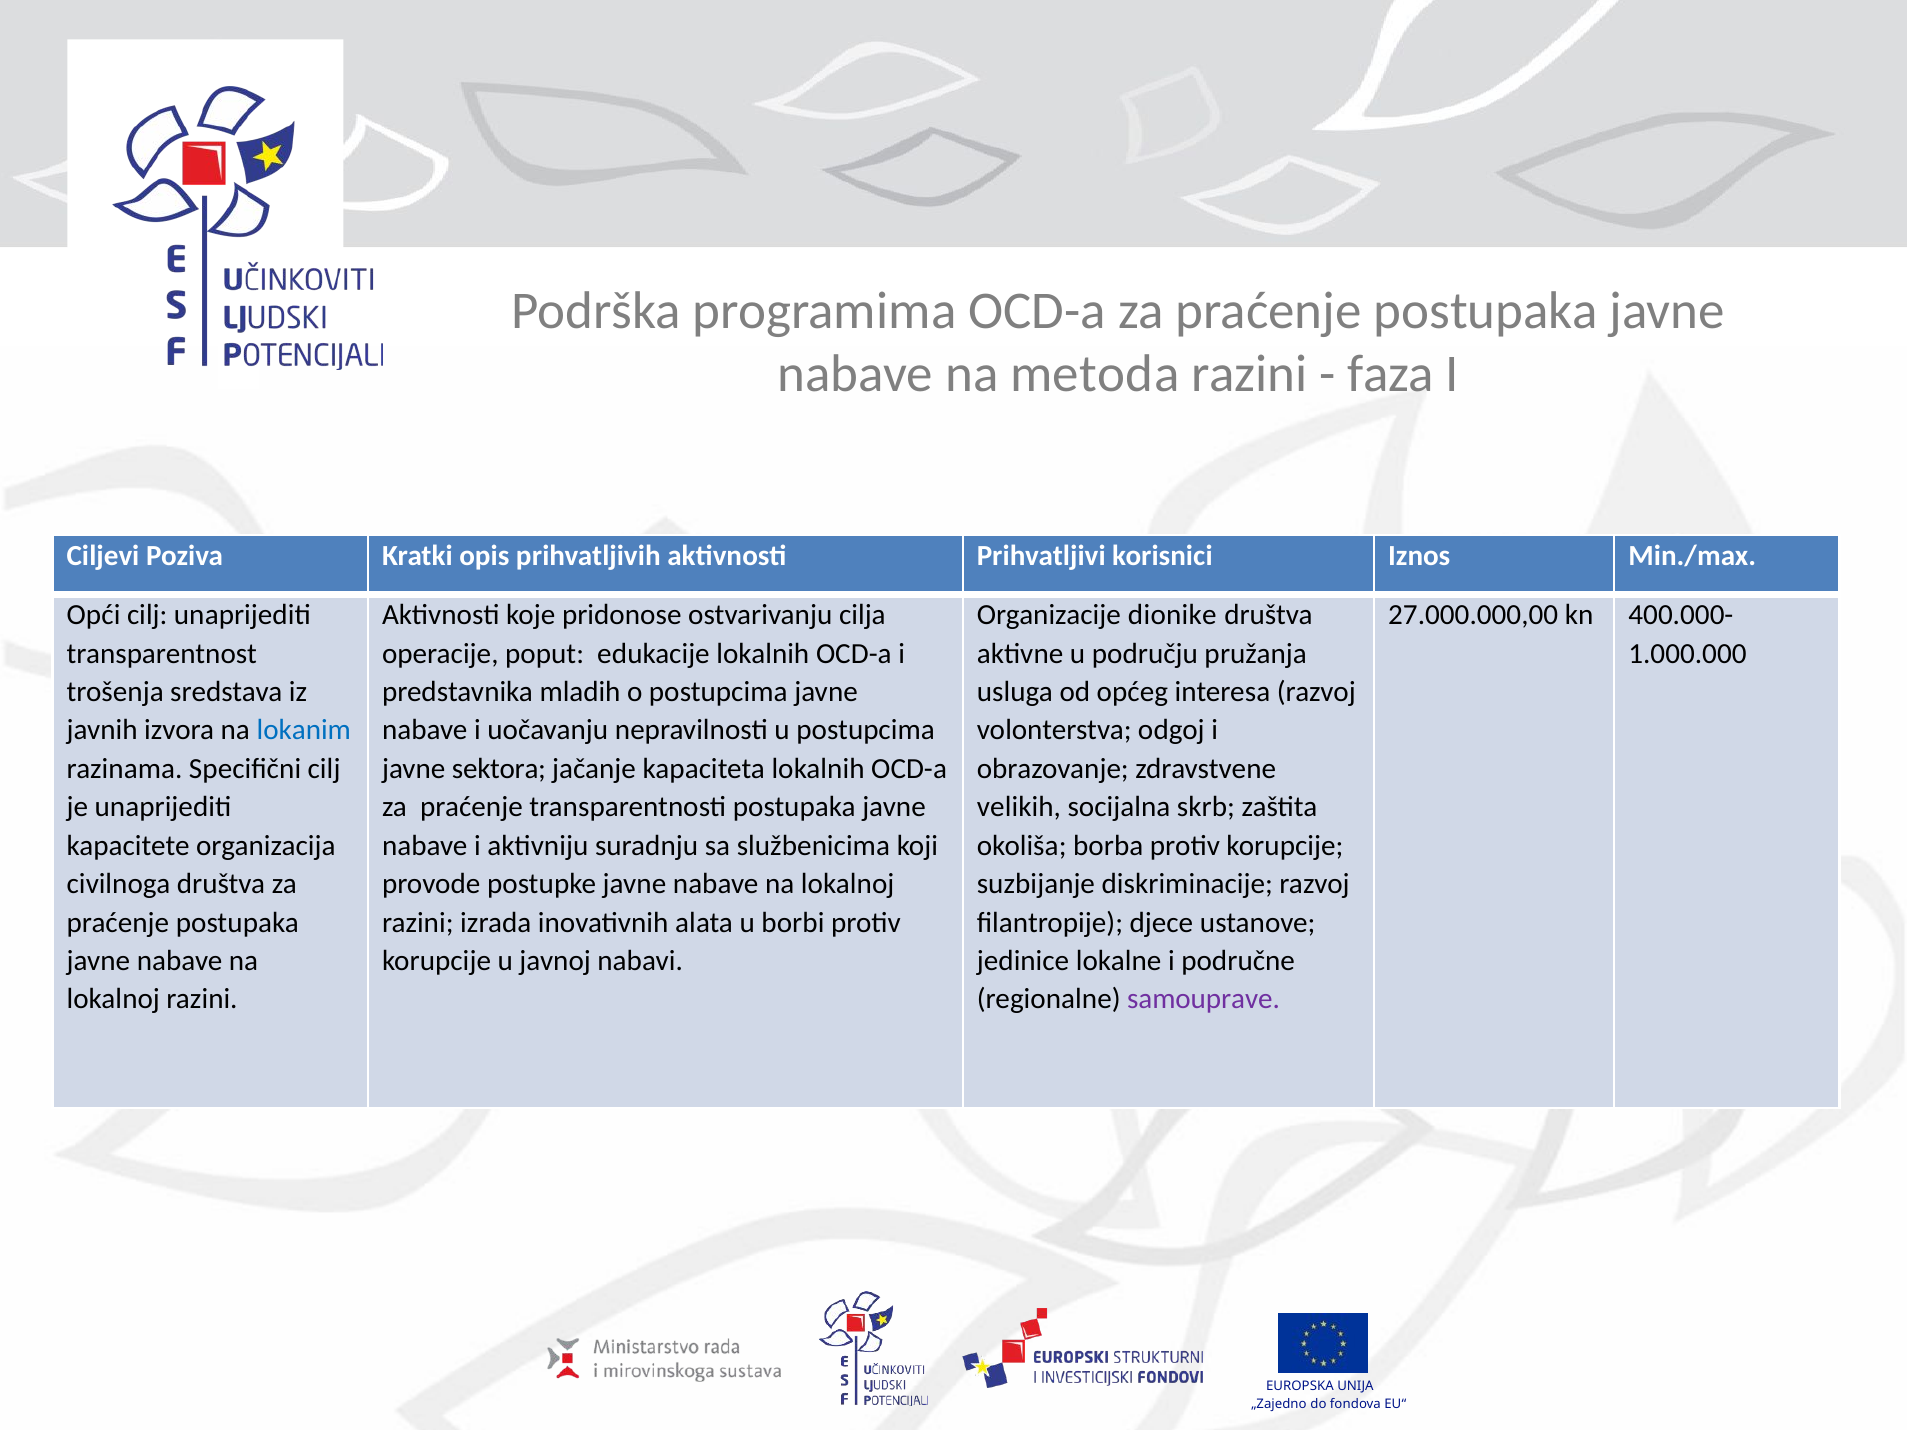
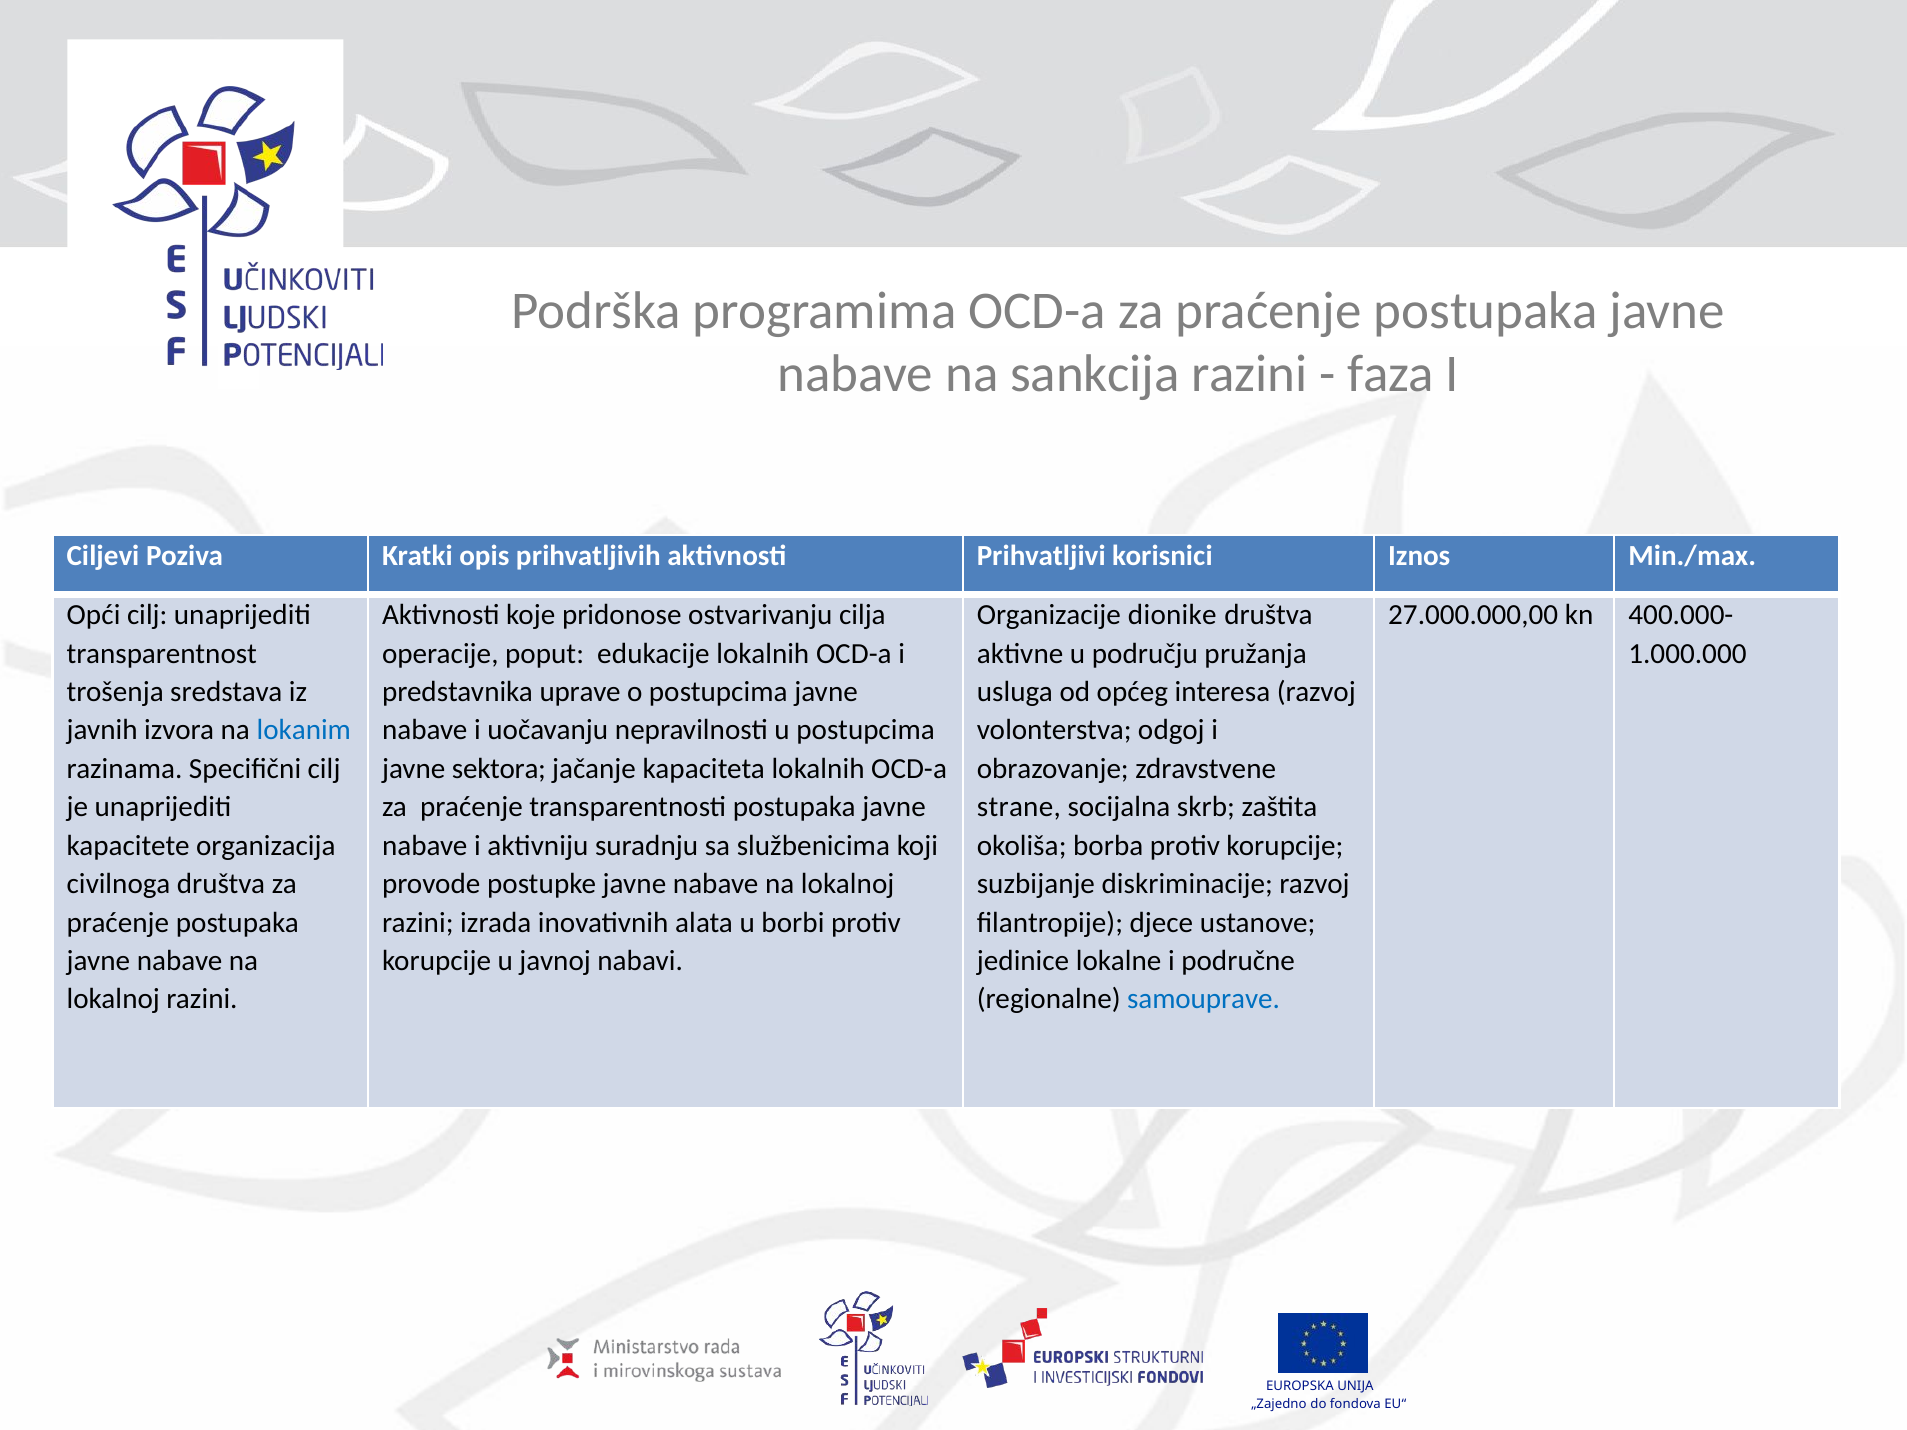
metoda: metoda -> sankcija (1095, 374)
mladih: mladih -> uprave (580, 692)
velikih: velikih -> strane (1019, 807)
samouprave colour: purple -> blue (1204, 1000)
